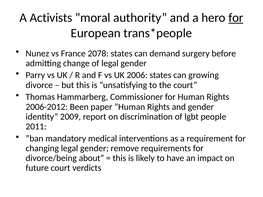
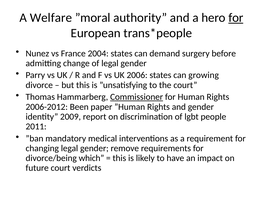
Activists: Activists -> Welfare (51, 18)
2078: 2078 -> 2004 (98, 53)
Commissioner underline: none -> present (137, 97)
about: about -> which (91, 158)
